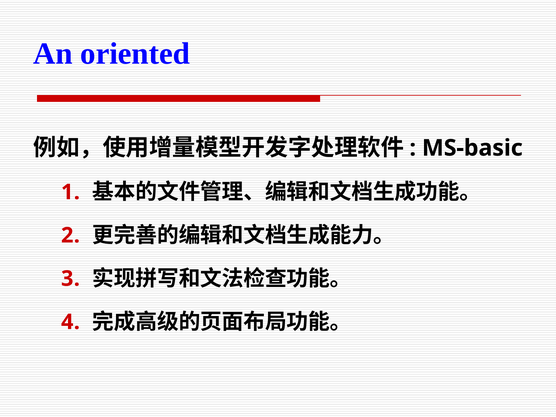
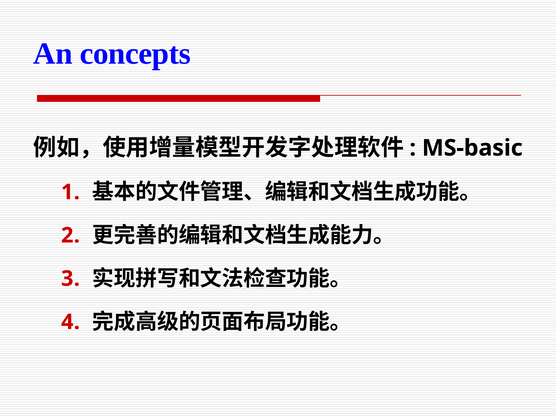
oriented: oriented -> concepts (135, 54)
